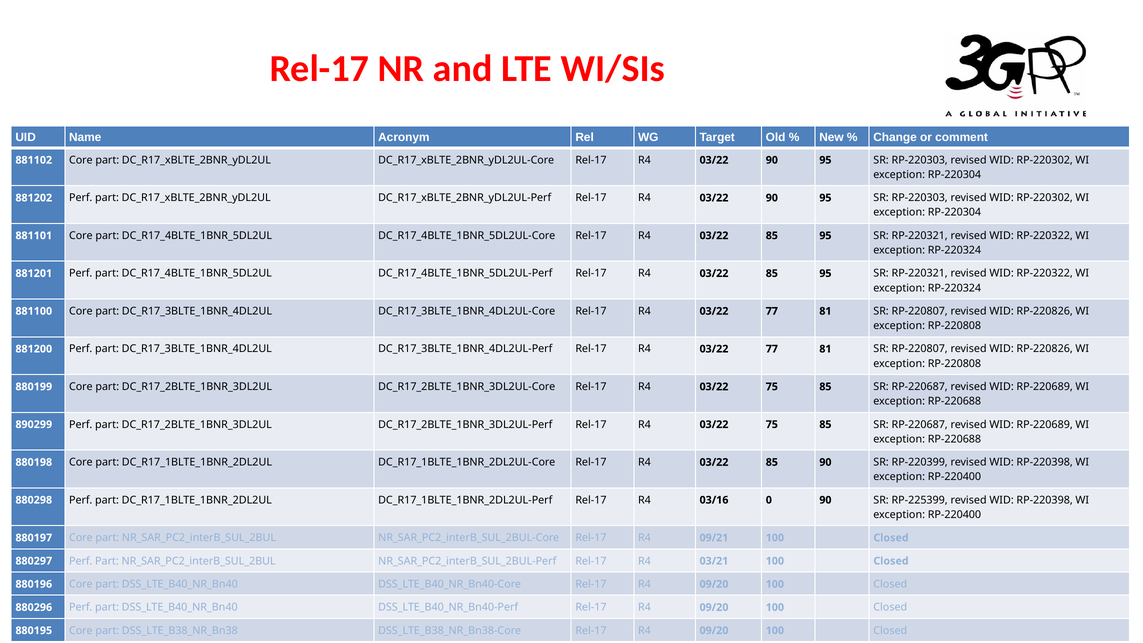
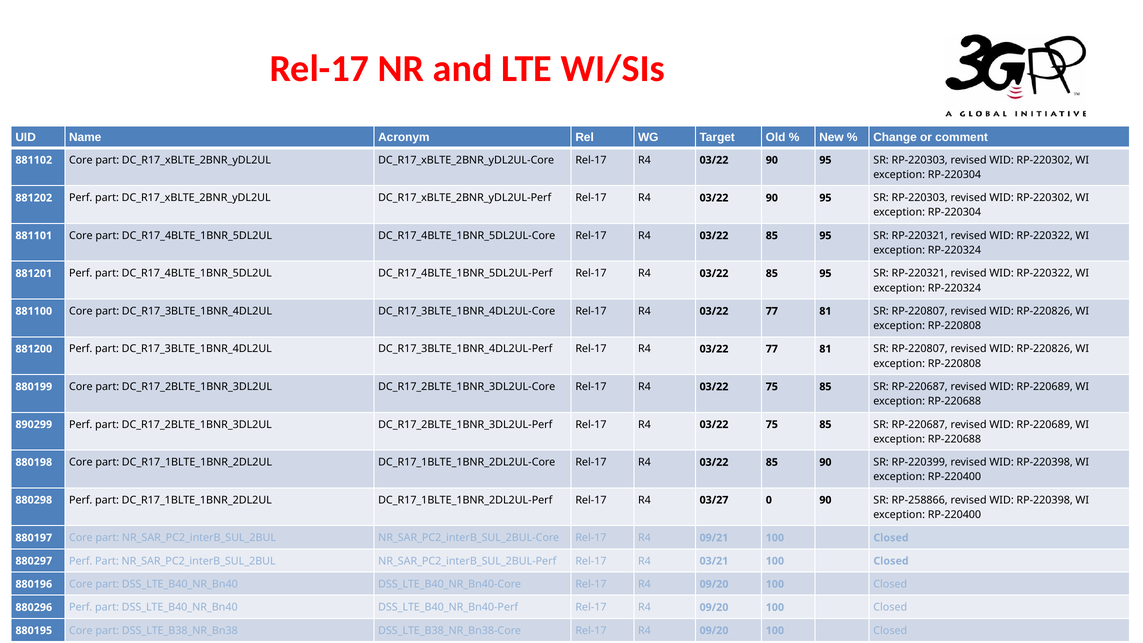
03/16: 03/16 -> 03/27 (714, 500)
RP-225399: RP-225399 -> RP-258866 (920, 500)
